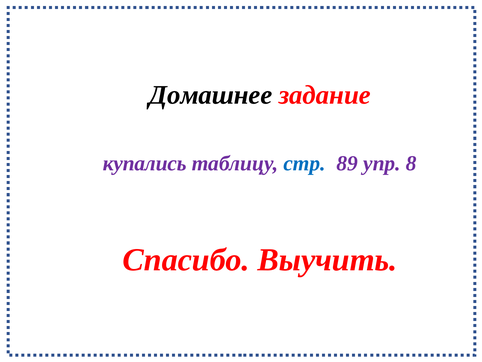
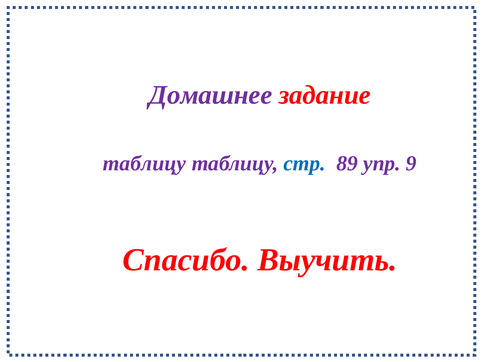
Домашнее colour: black -> purple (211, 95)
купались: купались -> таблицу (144, 163)
8: 8 -> 9 (411, 163)
